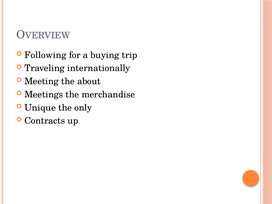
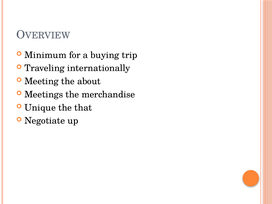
Following: Following -> Minimum (45, 55)
only: only -> that (83, 108)
Contracts: Contracts -> Negotiate (45, 121)
